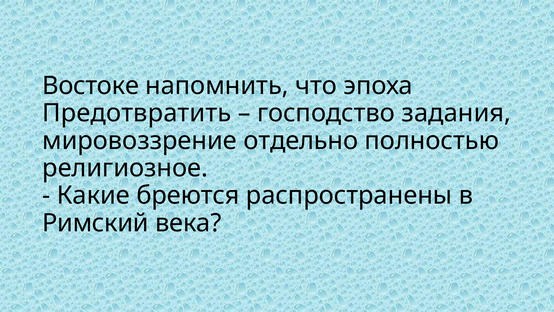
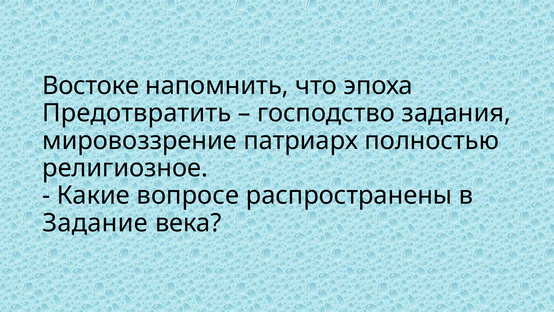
отдельно: отдельно -> патриарх (301, 140)
бреются: бреются -> вопросе (188, 195)
Римский: Римский -> Задание (95, 223)
